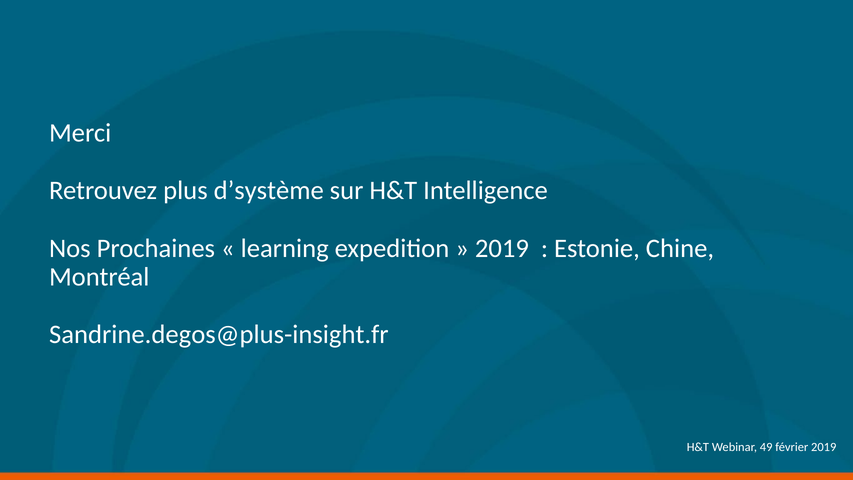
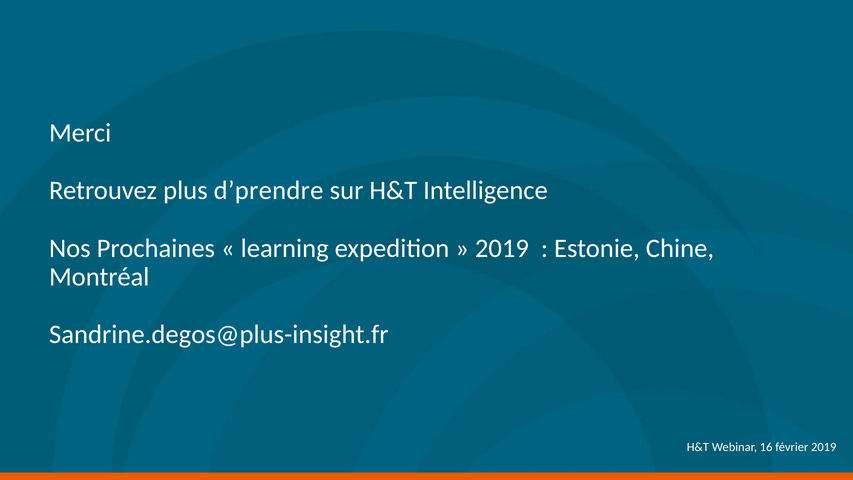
d’système: d’système -> d’prendre (269, 191)
49: 49 -> 16 (766, 447)
